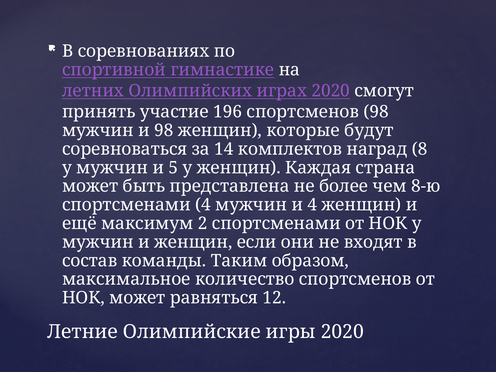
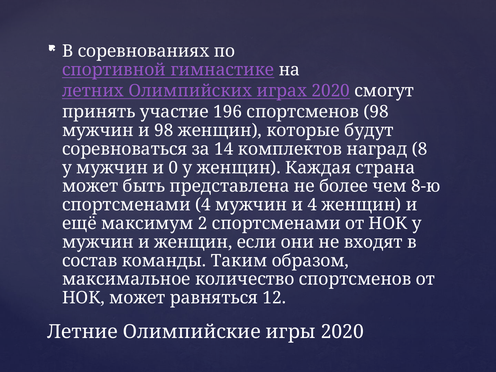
5: 5 -> 0 (173, 168)
